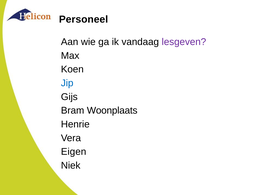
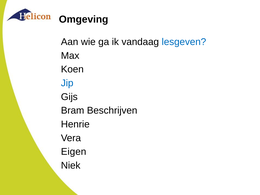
Personeel: Personeel -> Omgeving (84, 19)
lesgeven colour: purple -> blue (184, 42)
Woonplaats: Woonplaats -> Beschrijven (112, 111)
